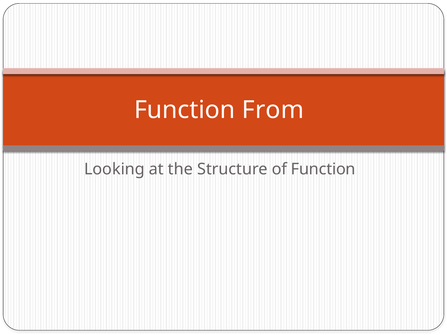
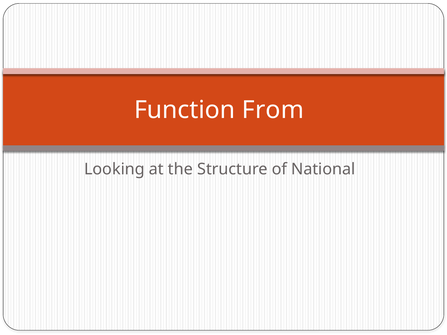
of Function: Function -> National (323, 169)
